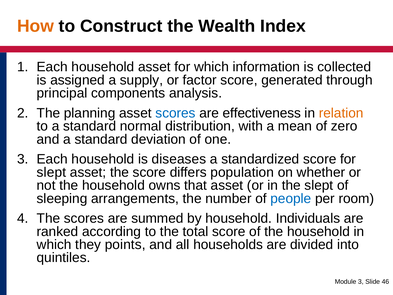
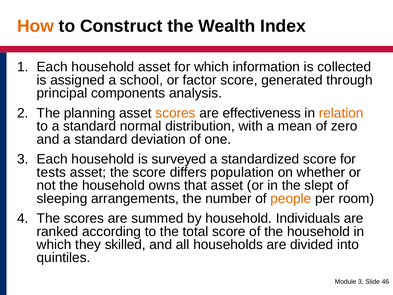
supply: supply -> school (141, 80)
scores colour: blue -> orange (176, 113)
diseases: diseases -> surveyed (179, 159)
slept: slept -> tests (51, 172)
people colour: blue -> orange (291, 198)
points: points -> skilled (125, 244)
